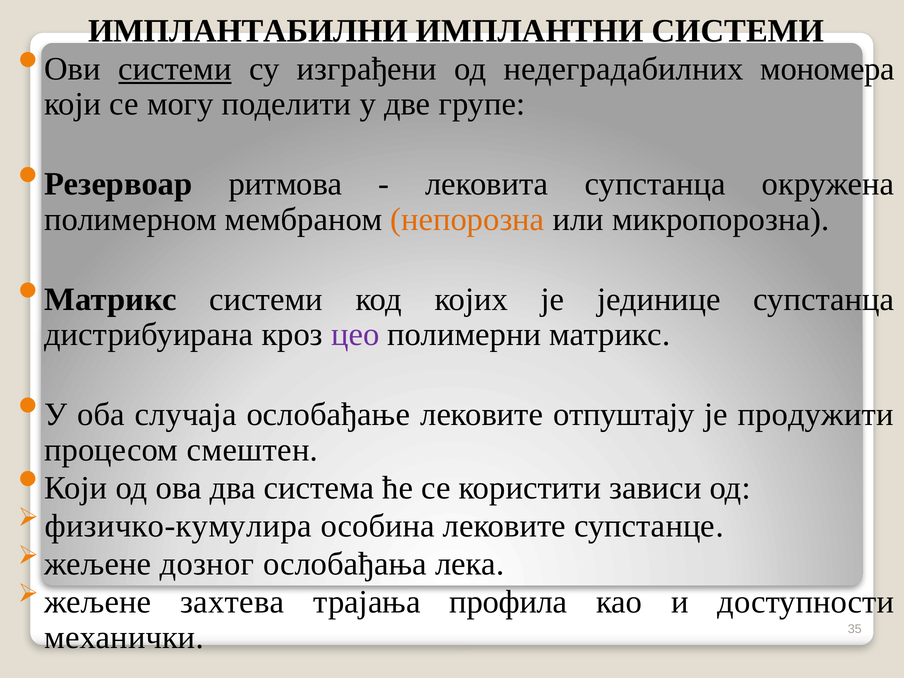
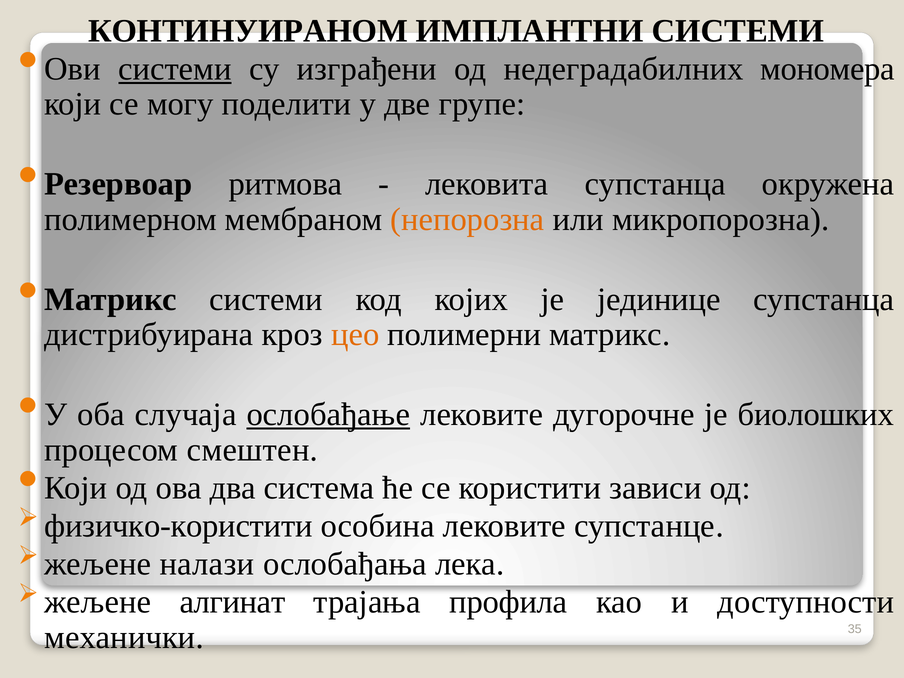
ИМПЛАНТАБИЛНИ: ИМПЛАНТАБИЛНИ -> КОНТИНУИРАНОМ (248, 31)
цео colour: purple -> orange (355, 335)
ослобађање underline: none -> present (328, 415)
отпуштају: отпуштају -> дугорочне (624, 415)
продужити: продужити -> биолошких (816, 415)
физичко-кумулира: физичко-кумулира -> физичко-користити (178, 526)
дозног: дозног -> налази (207, 564)
захтева: захтева -> алгинат (232, 602)
